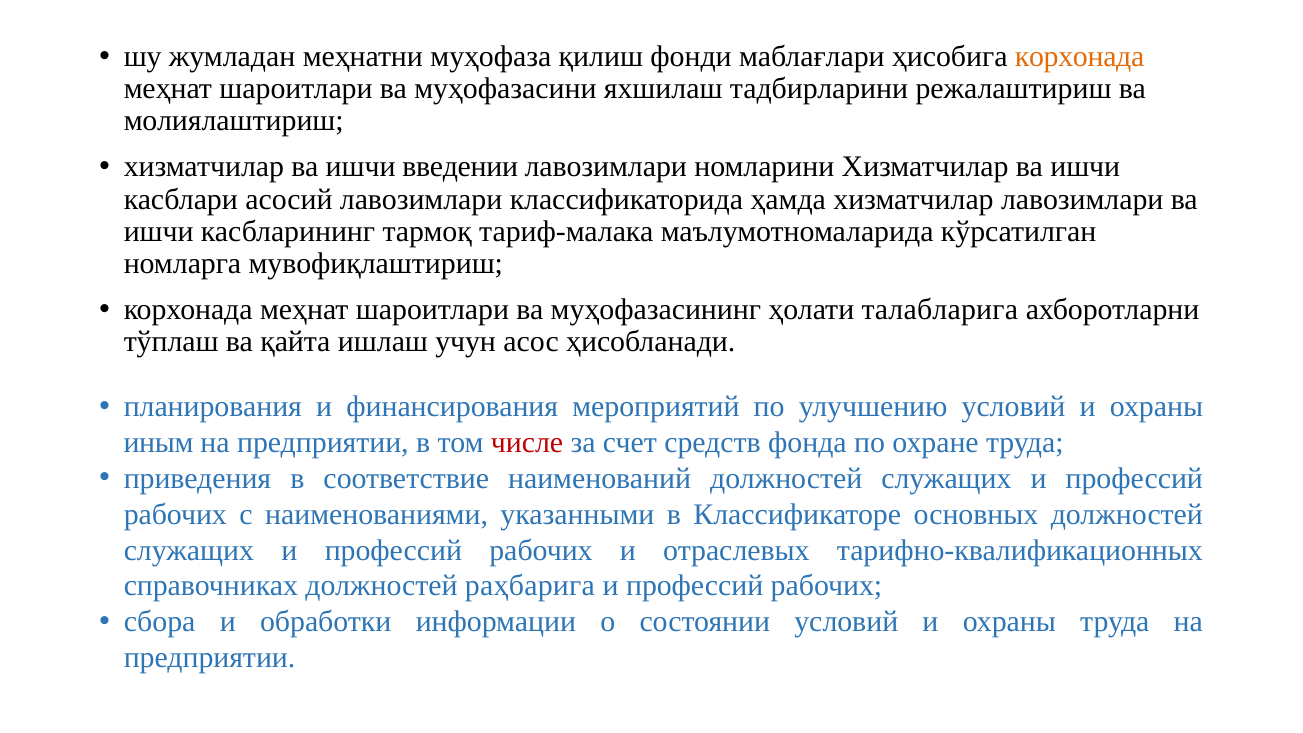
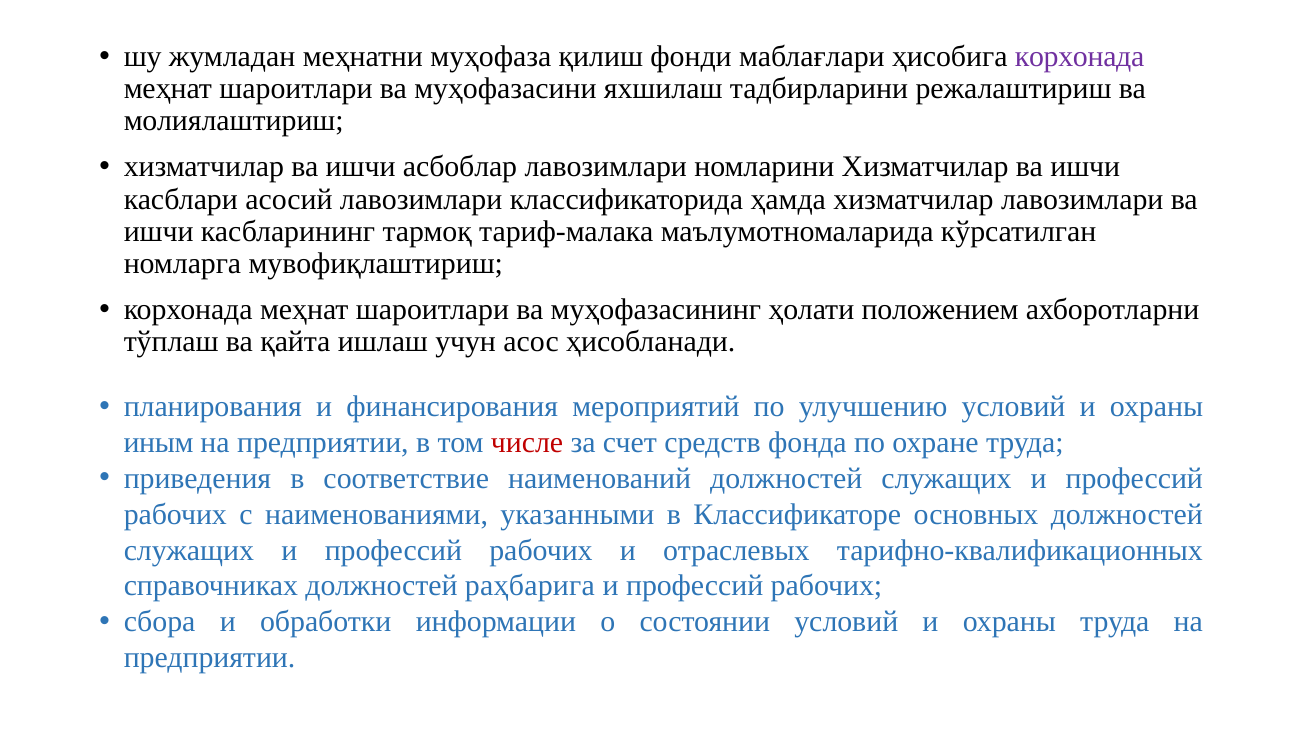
корхонада colour: orange -> purple (1080, 57)
введении: введении -> асбоблар (460, 167)
талабларига: талабларига -> положением (940, 309)
